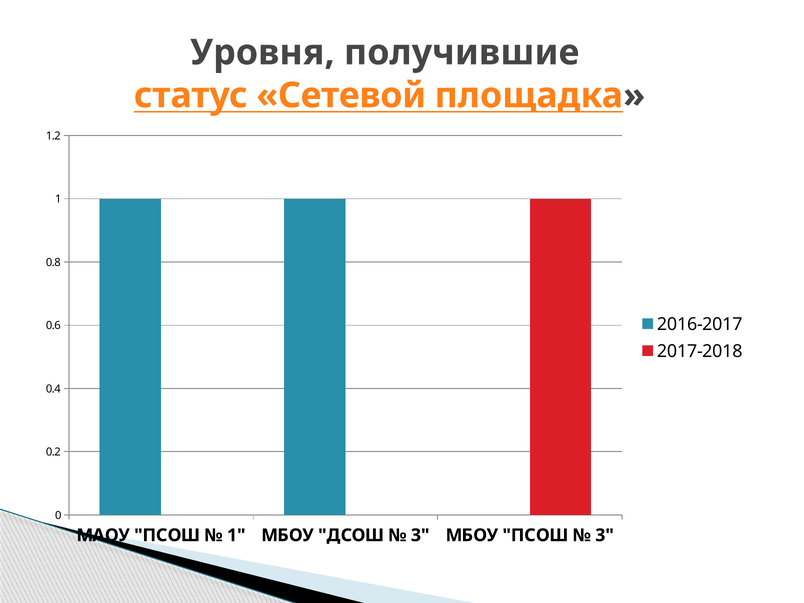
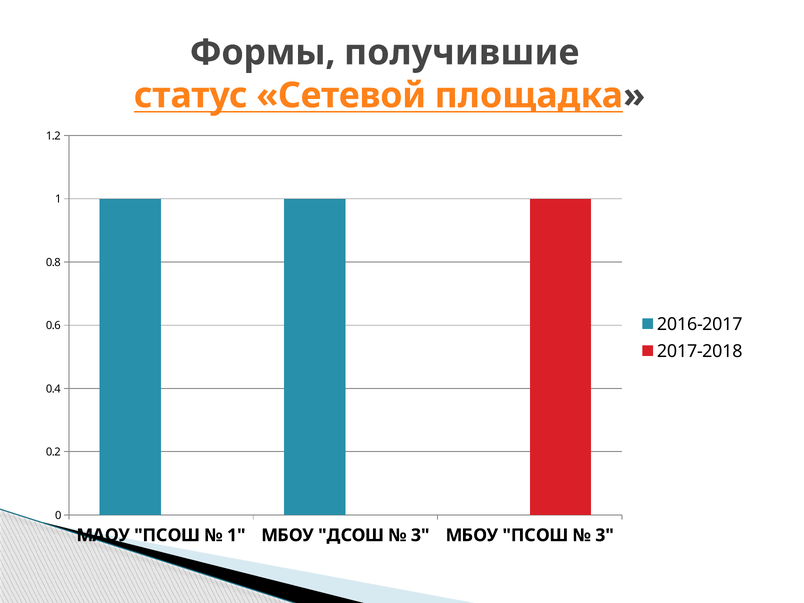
Уровня: Уровня -> Формы (263, 53)
